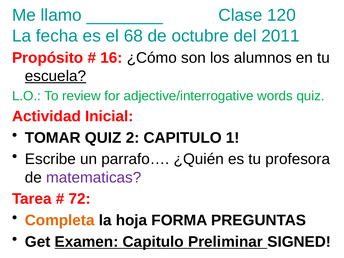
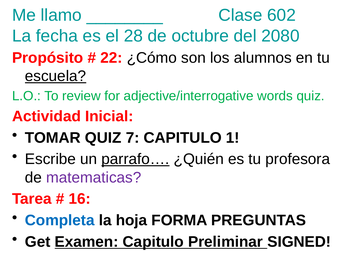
120: 120 -> 602 (281, 15)
68: 68 -> 28 (133, 36)
2011: 2011 -> 2080 (280, 36)
16: 16 -> 22 (111, 58)
2: 2 -> 7 (133, 138)
parrafo… underline: none -> present (135, 159)
72: 72 -> 16 (80, 199)
Completa colour: orange -> blue (60, 220)
